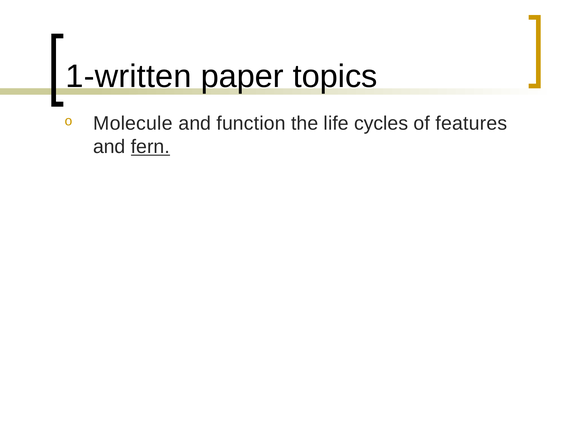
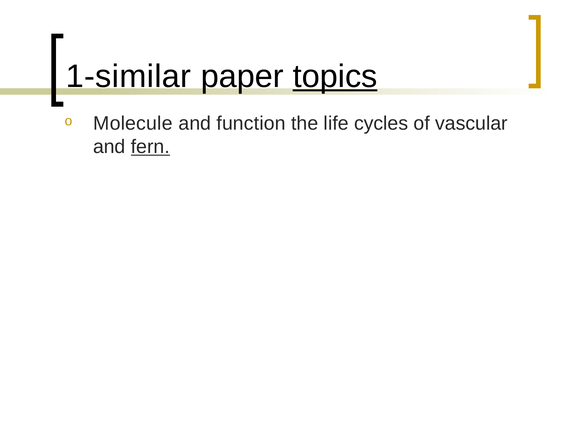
1-written: 1-written -> 1-similar (128, 76)
topics underline: none -> present (335, 76)
features: features -> vascular (472, 123)
